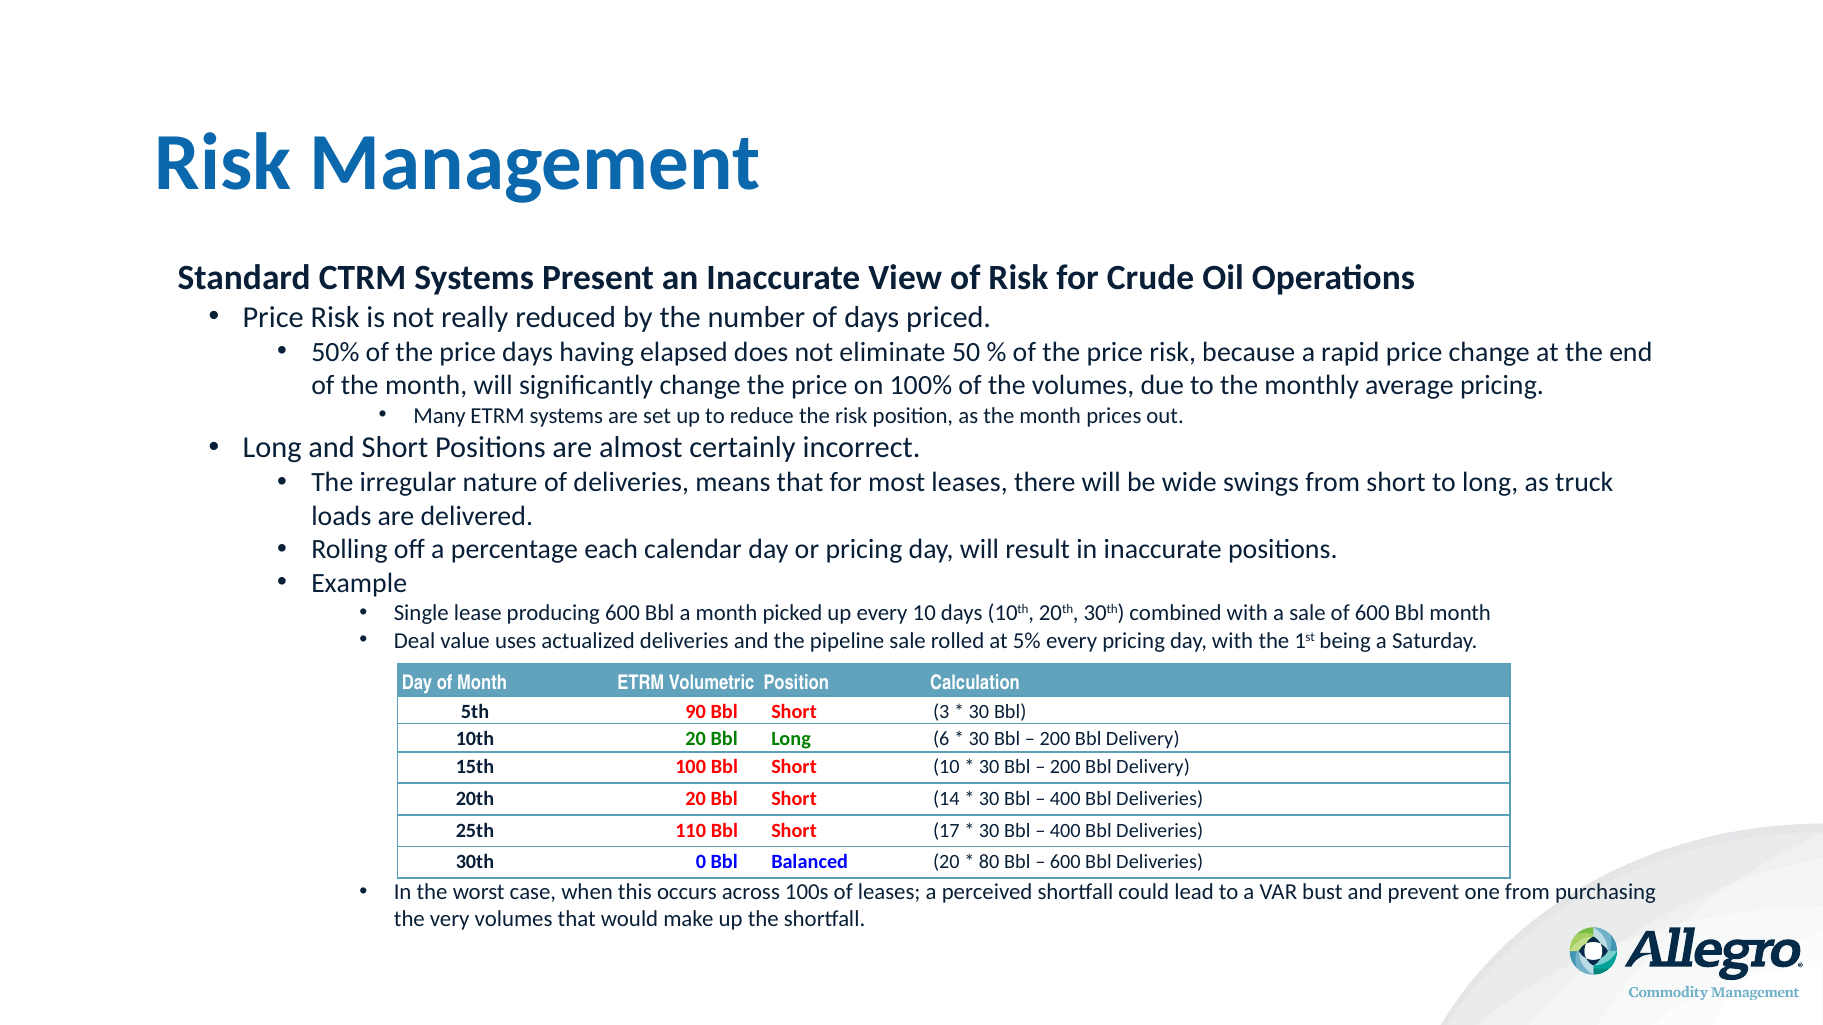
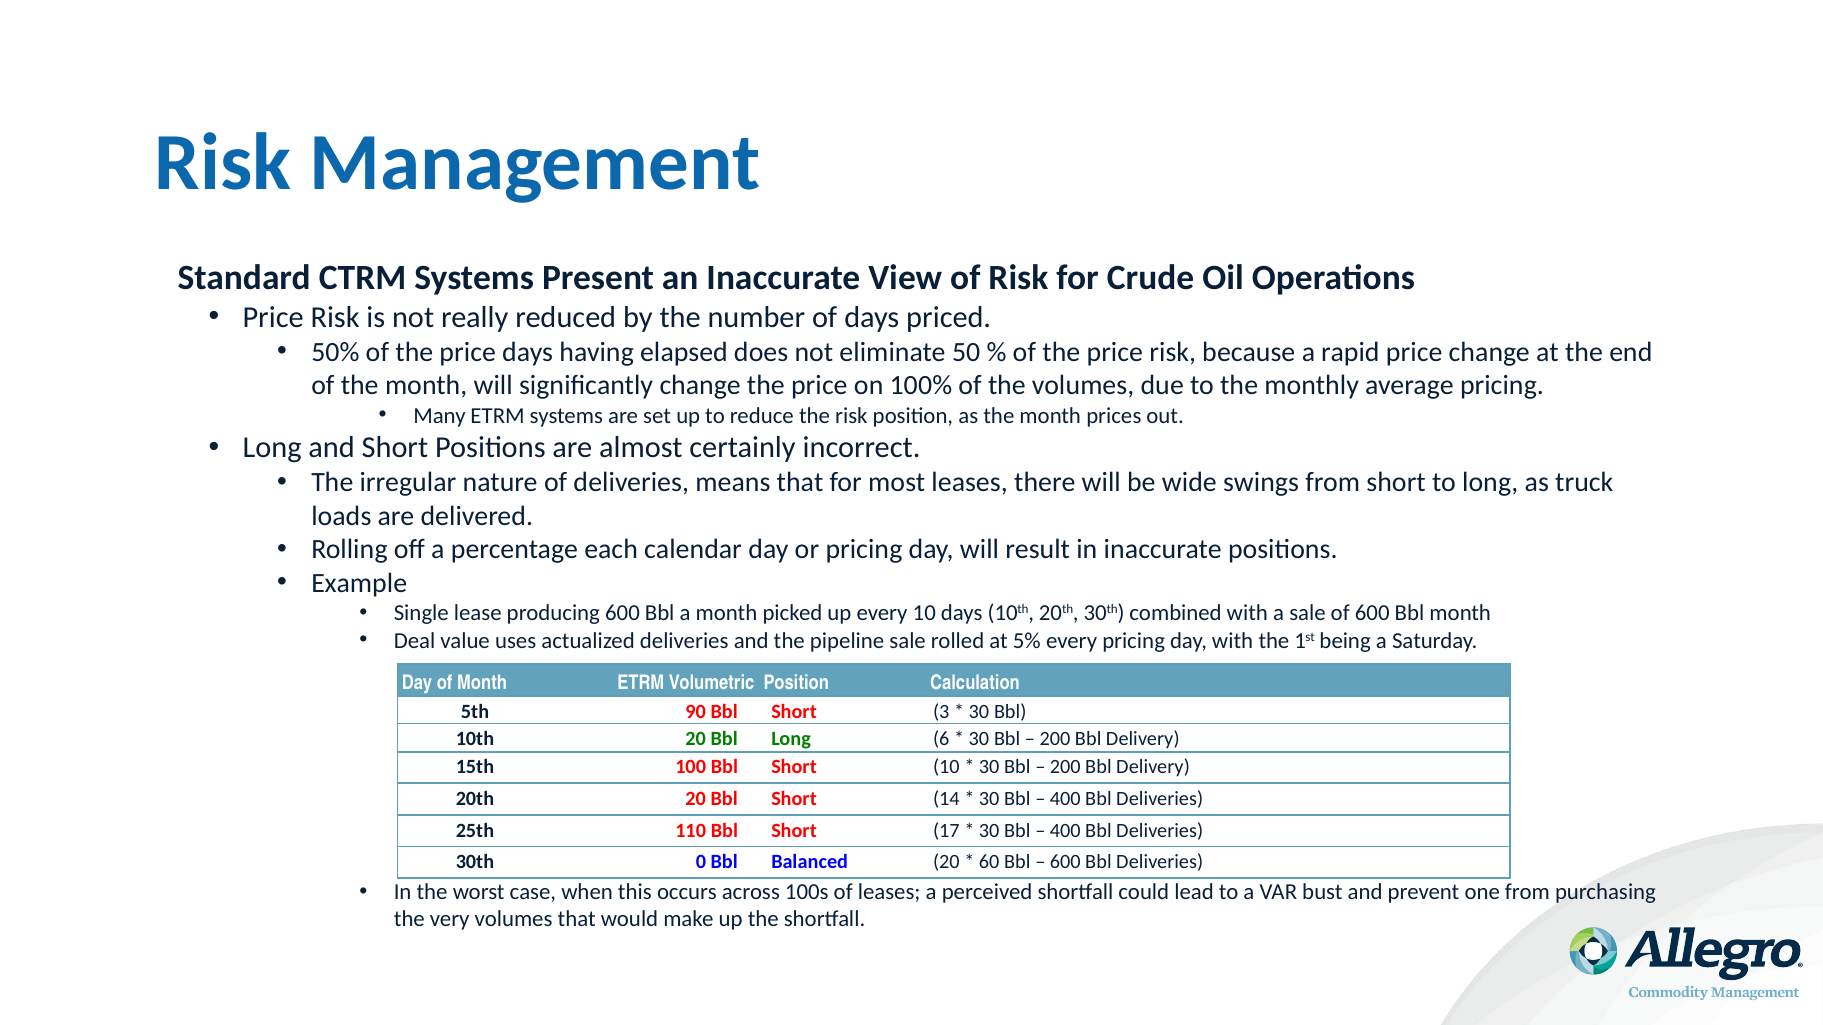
80: 80 -> 60 (989, 862)
